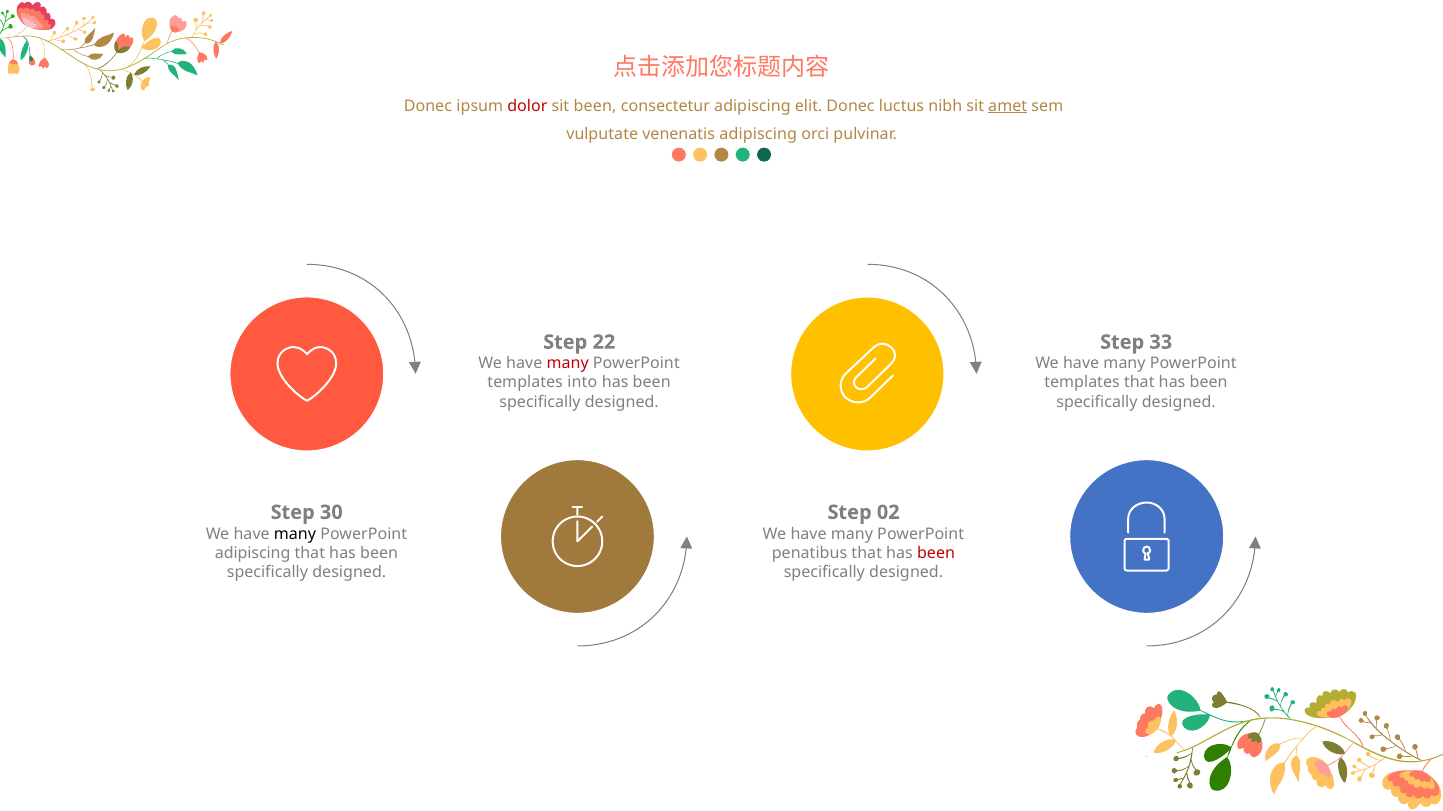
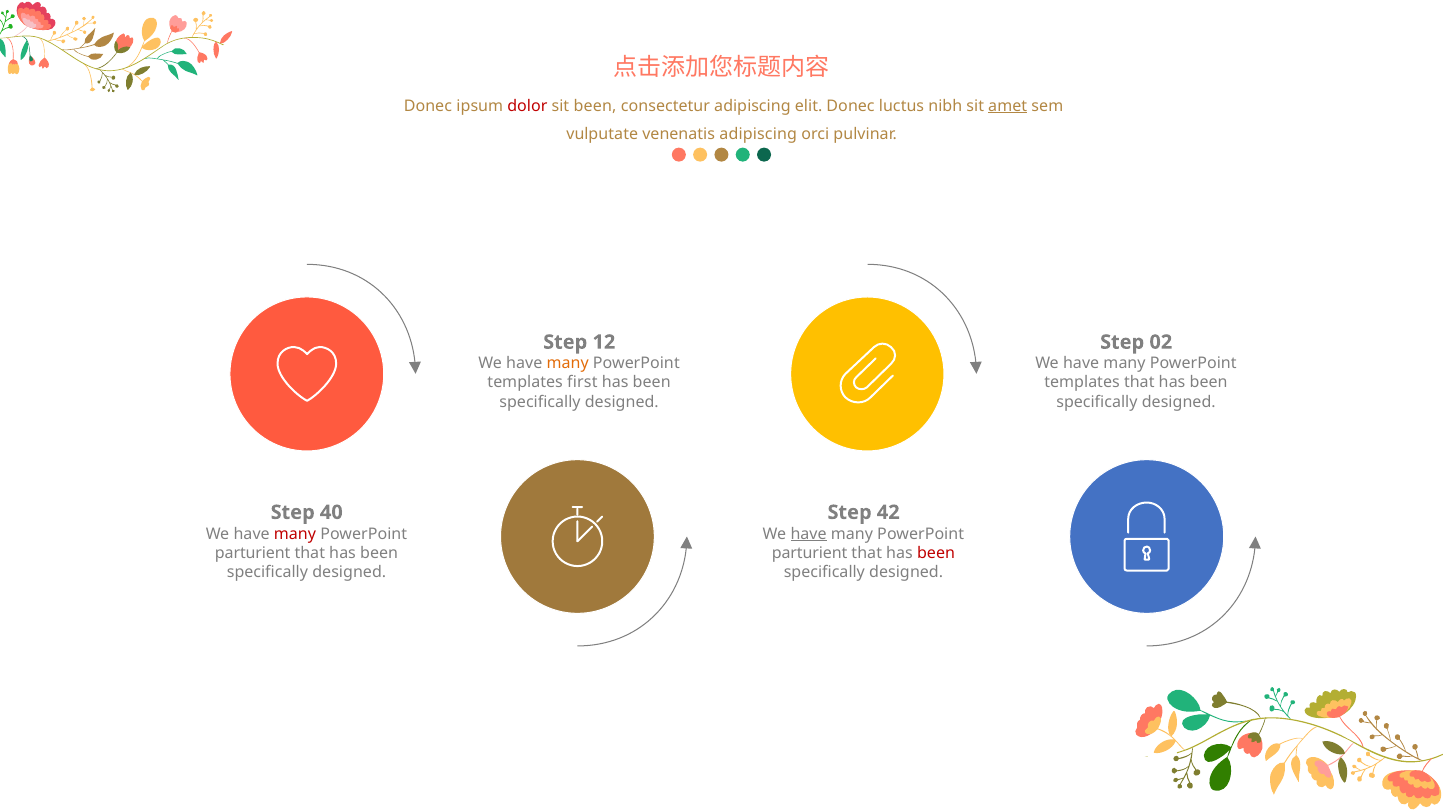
22: 22 -> 12 (604, 342)
33: 33 -> 02 (1161, 342)
many colour: red -> orange (568, 364)
into: into -> first (582, 383)
30: 30 -> 40 (331, 513)
02: 02 -> 42 (888, 513)
many colour: black -> red (295, 534)
have underline: none -> present (809, 534)
adipiscing: adipiscing -> parturient (253, 553)
penatibus: penatibus -> parturient (810, 553)
